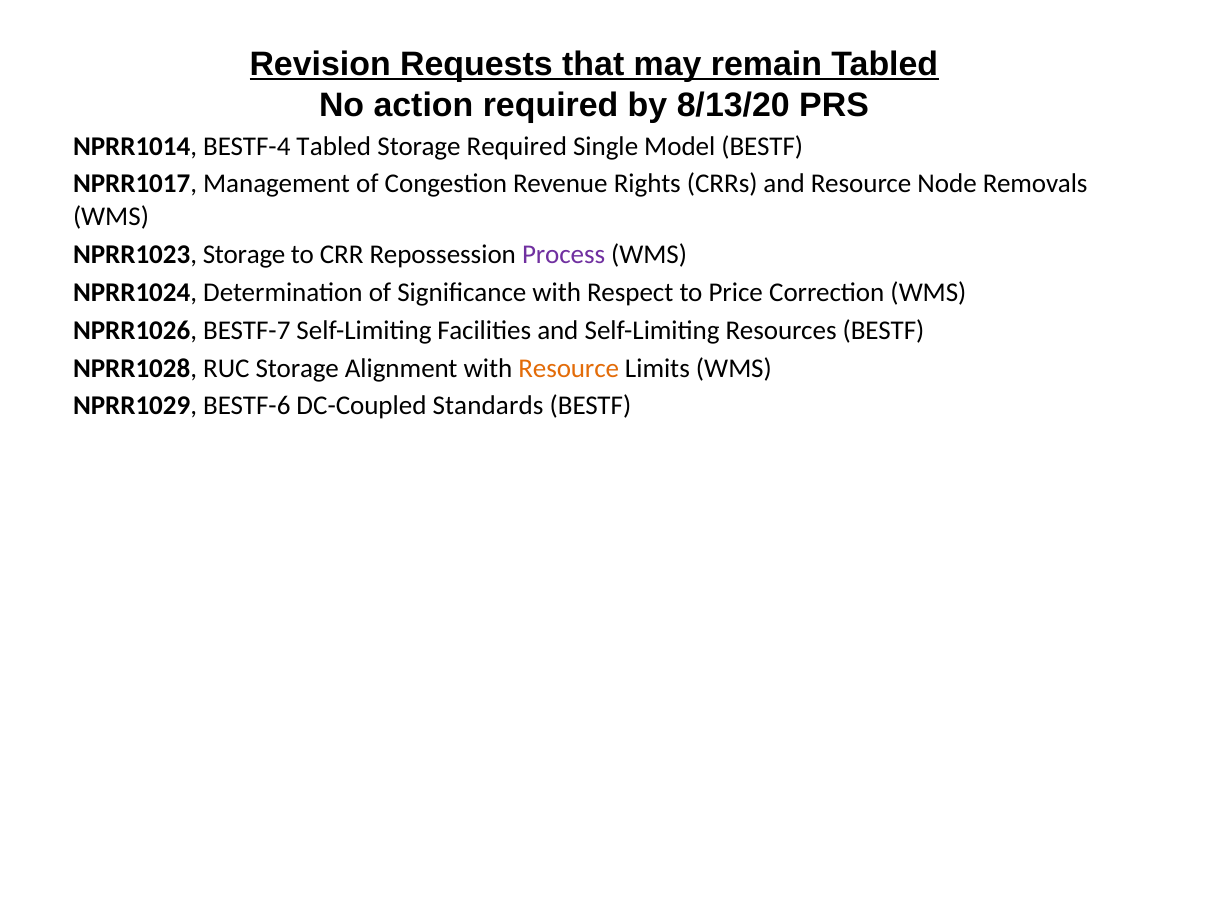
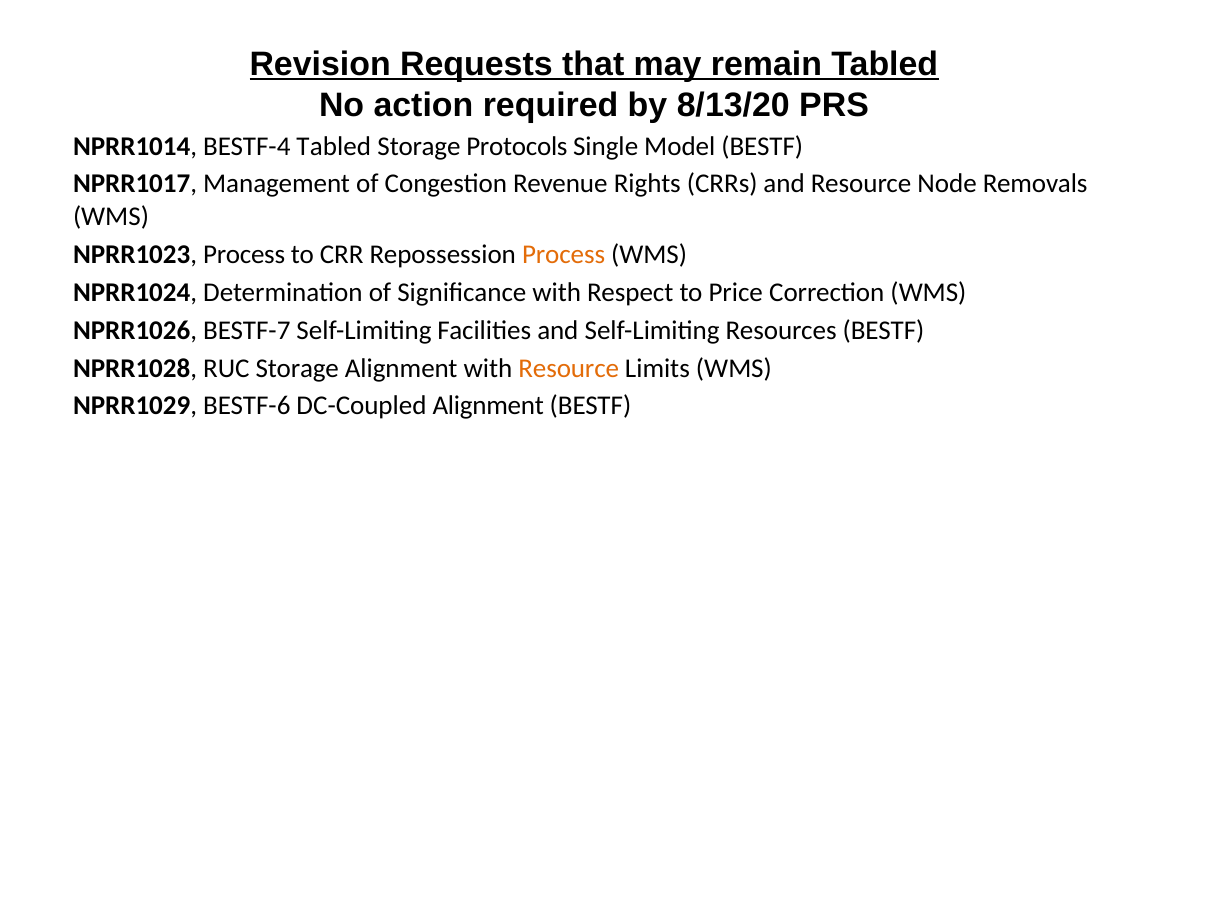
Storage Required: Required -> Protocols (517, 146)
NPRR1023 Storage: Storage -> Process (244, 254)
Process colour: purple -> orange (564, 254)
DC-Coupled Standards: Standards -> Alignment (488, 406)
